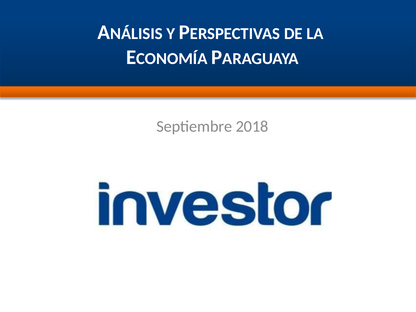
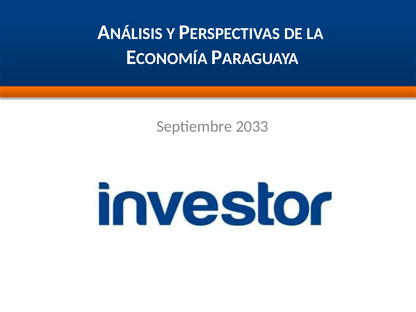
2018: 2018 -> 2033 (252, 126)
